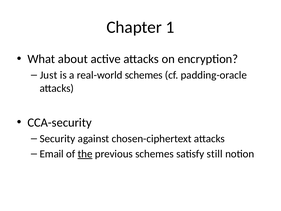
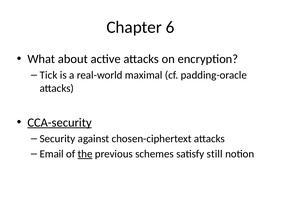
1: 1 -> 6 (170, 27)
Just: Just -> Tick (49, 75)
real-world schemes: schemes -> maximal (144, 75)
CCA-security underline: none -> present (60, 122)
